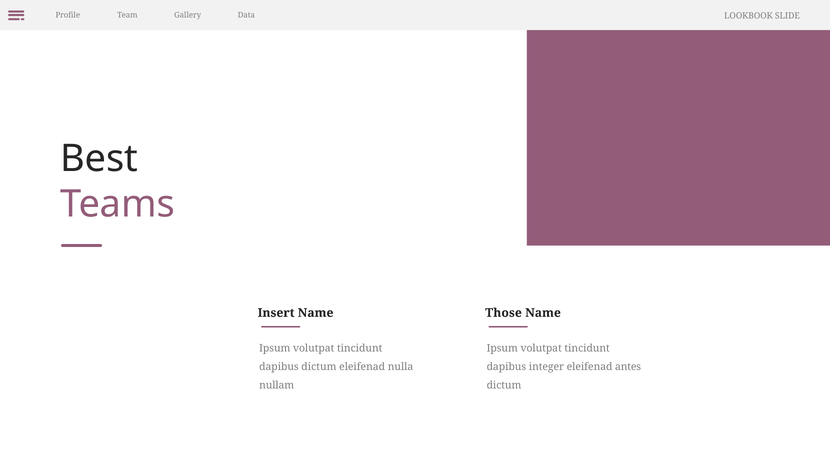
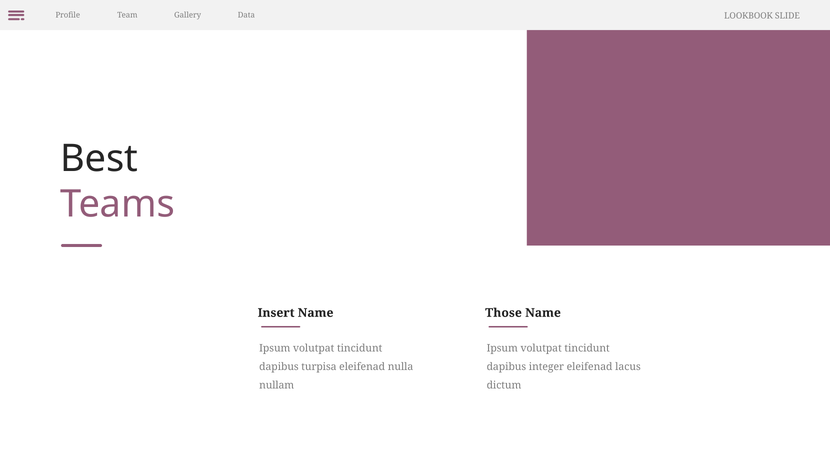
dapibus dictum: dictum -> turpisa (319, 367)
antes: antes -> lacus (628, 367)
